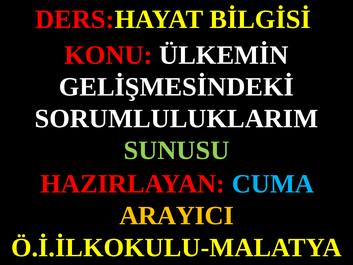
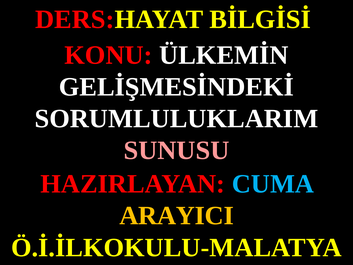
SUNUSU colour: light green -> pink (176, 150)
